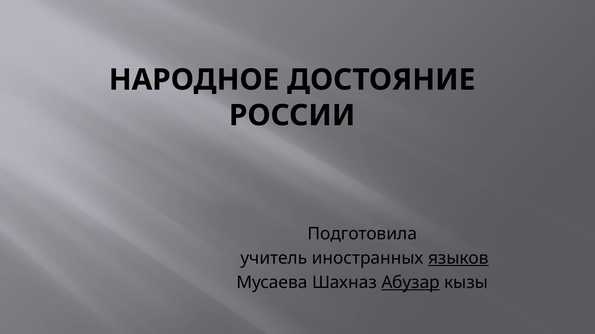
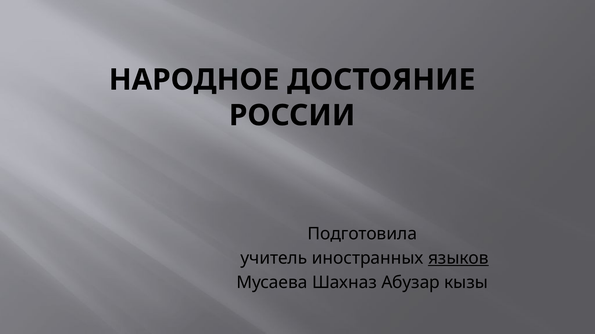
Абузар underline: present -> none (411, 283)
